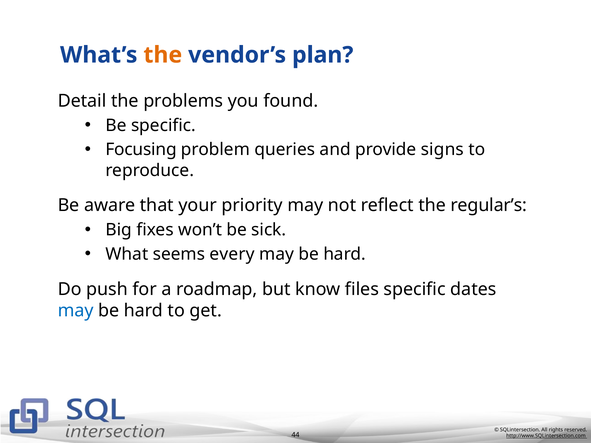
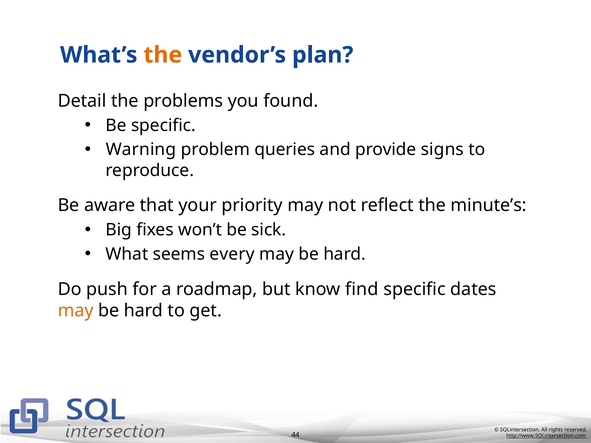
Focusing: Focusing -> Warning (141, 150)
regular’s: regular’s -> minute’s (489, 205)
files: files -> find (362, 289)
may colour: blue -> orange (76, 311)
